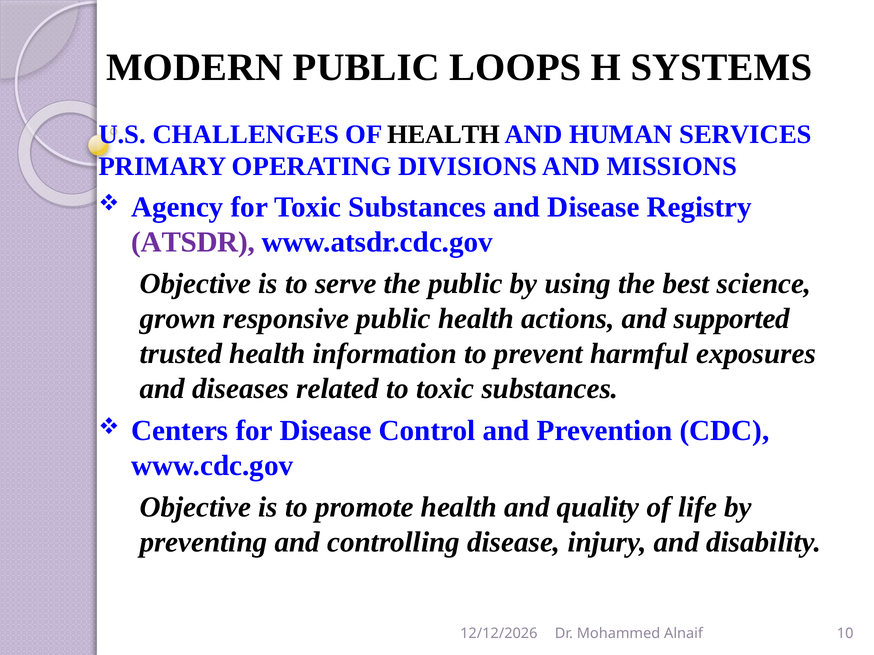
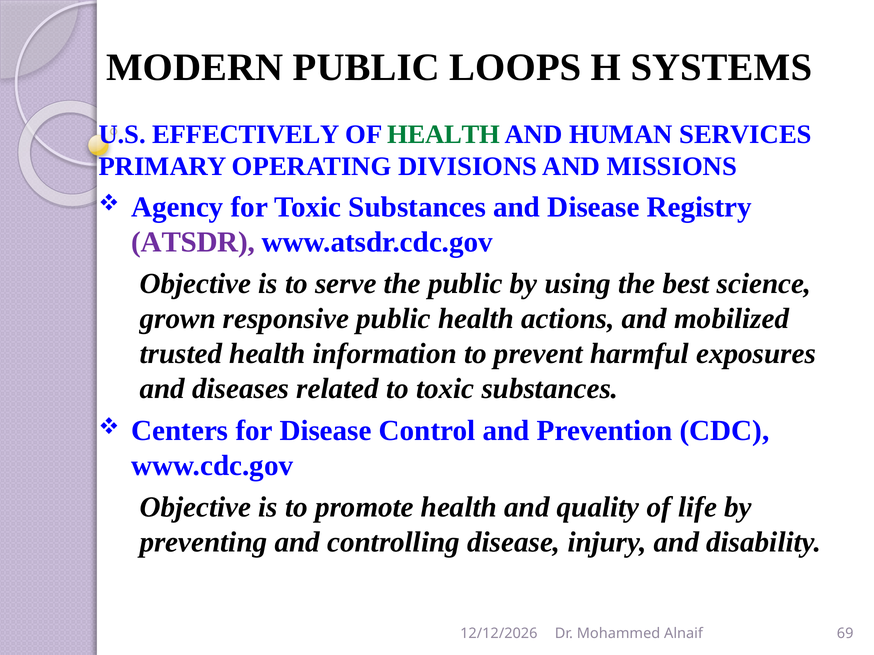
CHALLENGES: CHALLENGES -> EFFECTIVELY (246, 134)
HEALTH colour: black -> green (444, 134)
supported: supported -> mobilized (732, 319)
10: 10 -> 69 (845, 634)
